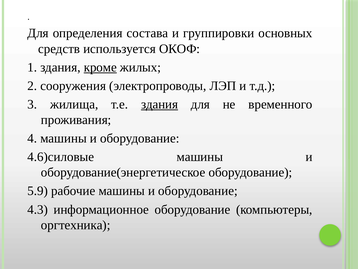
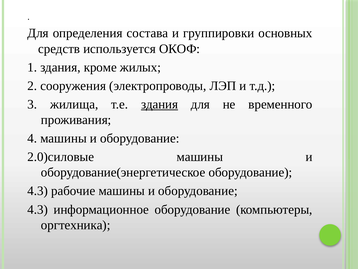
кроме underline: present -> none (100, 67)
4.6)силовые: 4.6)силовые -> 2.0)силовые (61, 157)
5.9: 5.9 -> 4.3 (38, 191)
